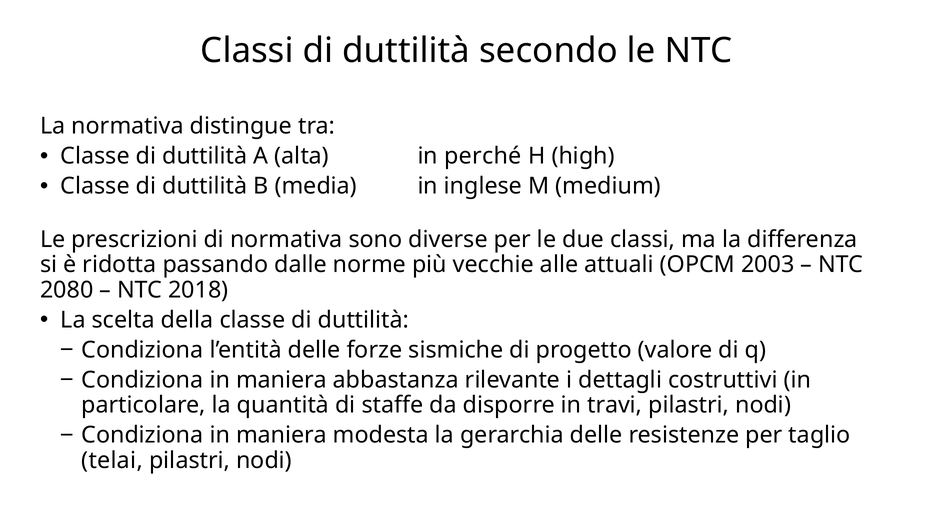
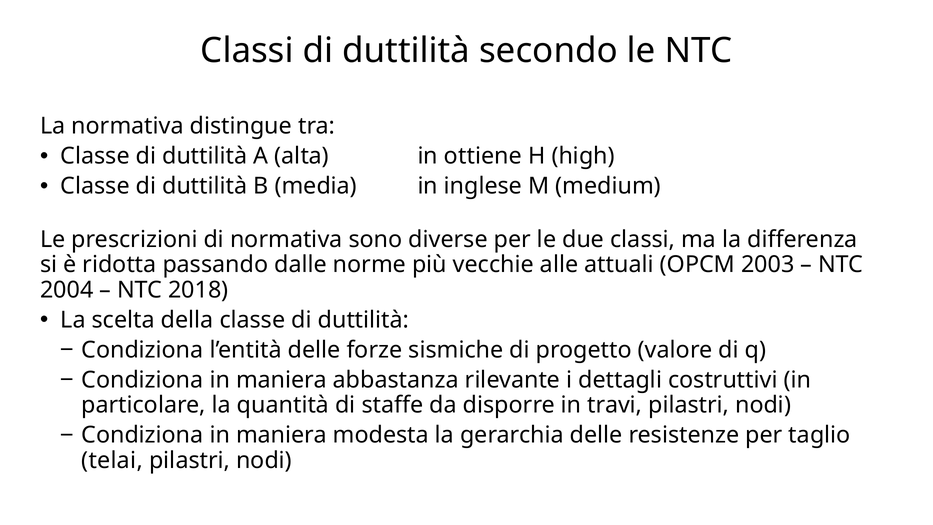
perché: perché -> ottiene (483, 156)
2080: 2080 -> 2004 (67, 290)
